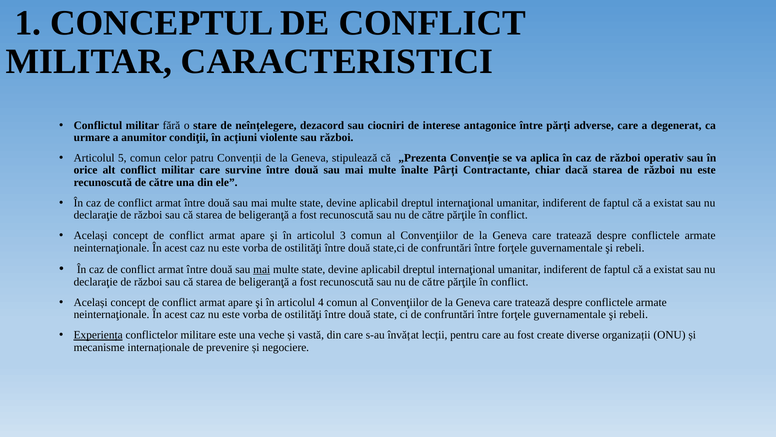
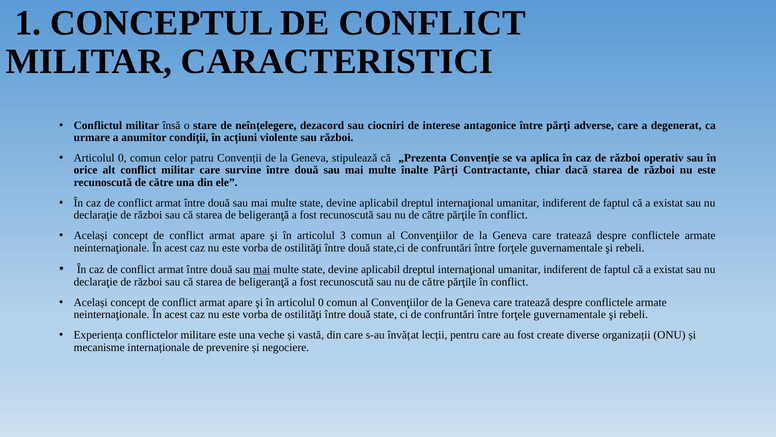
fără: fără -> însă (171, 125)
5: 5 -> 0 (122, 158)
în articolul 4: 4 -> 0 (321, 302)
Experiența underline: present -> none (98, 335)
